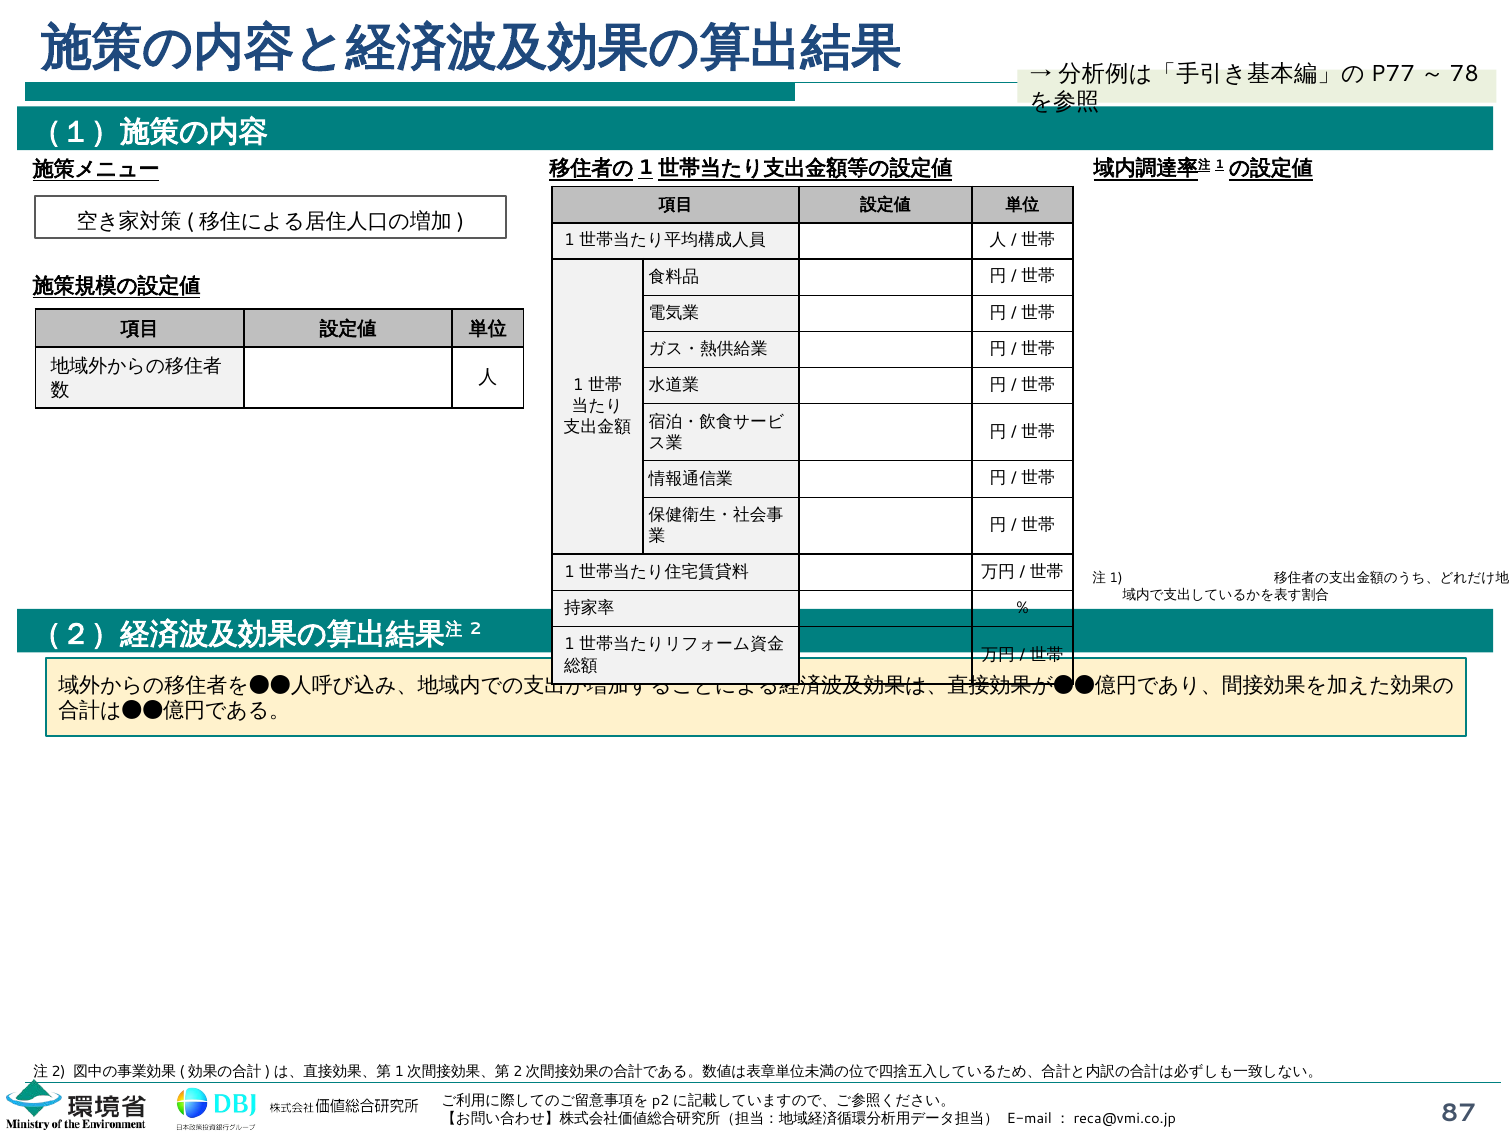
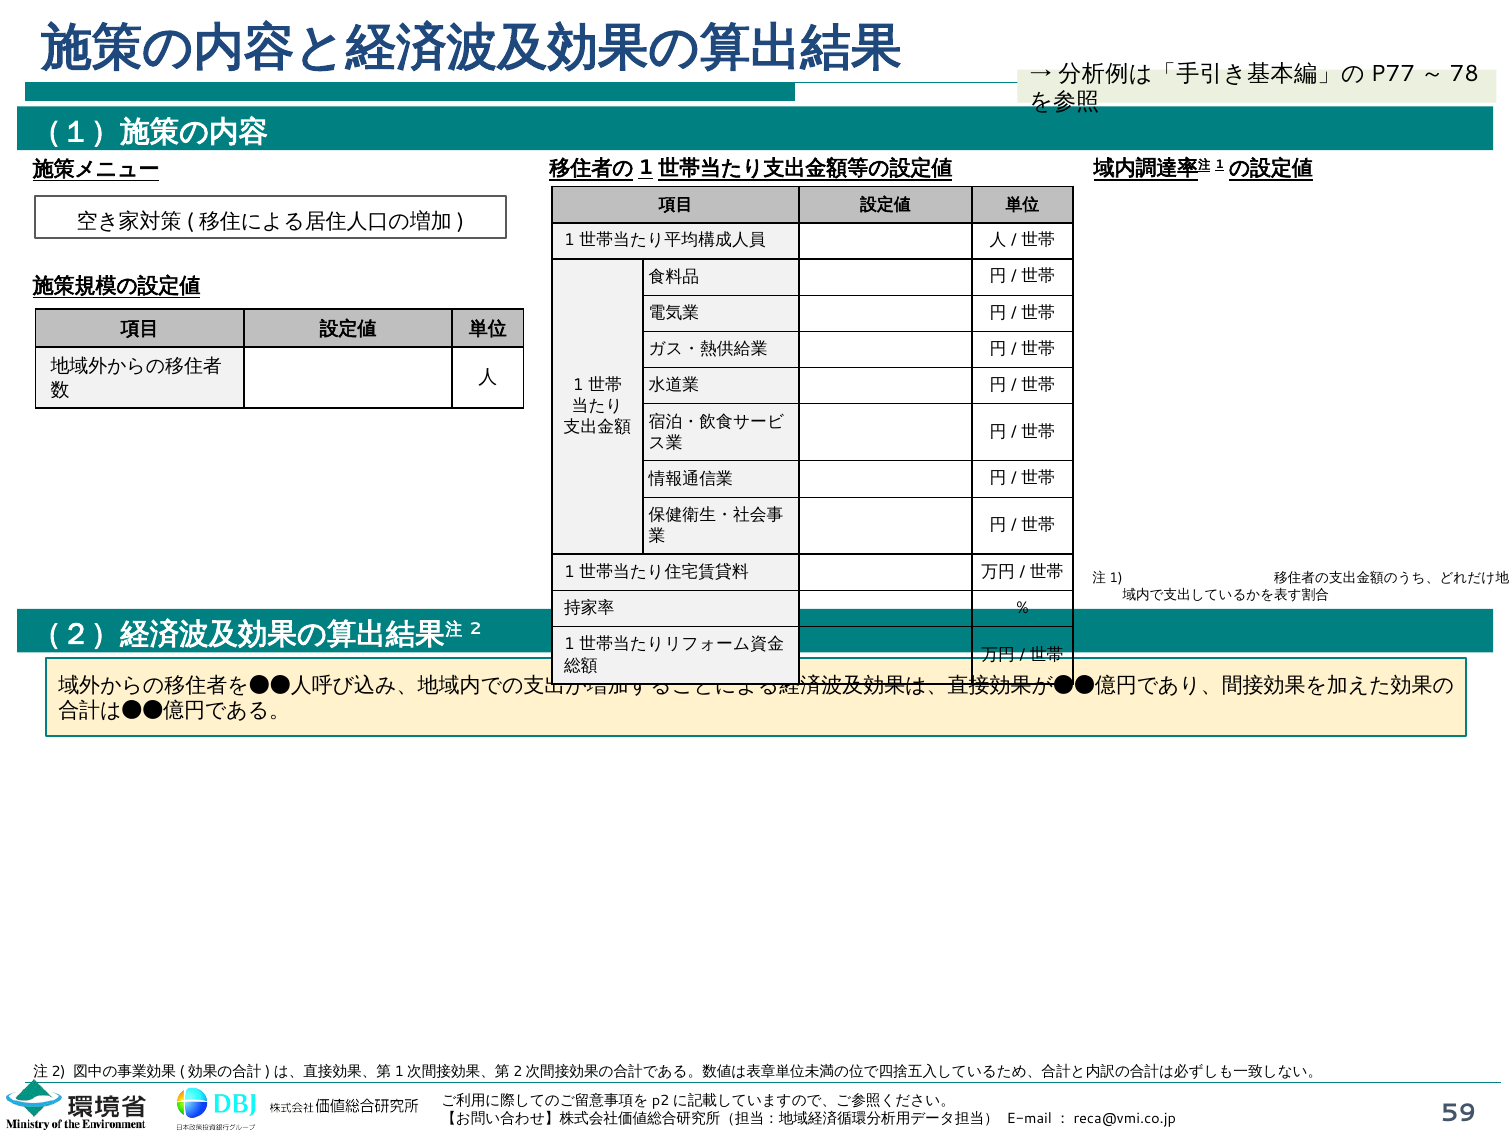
87: 87 -> 59 (1458, 1113)
